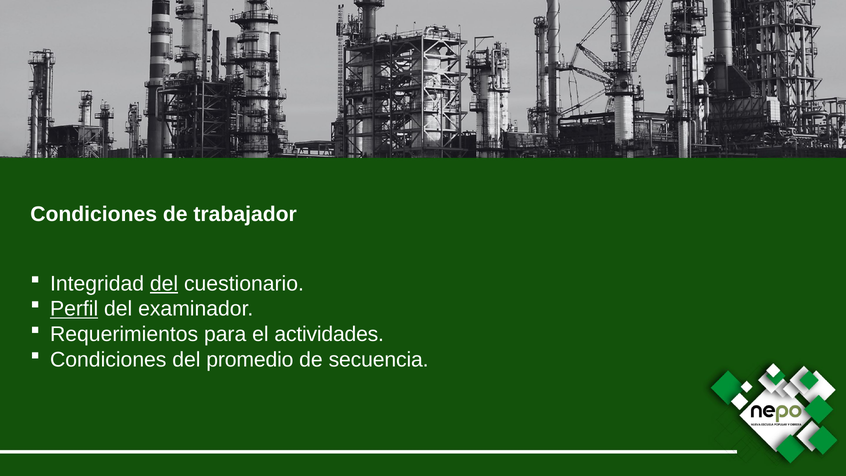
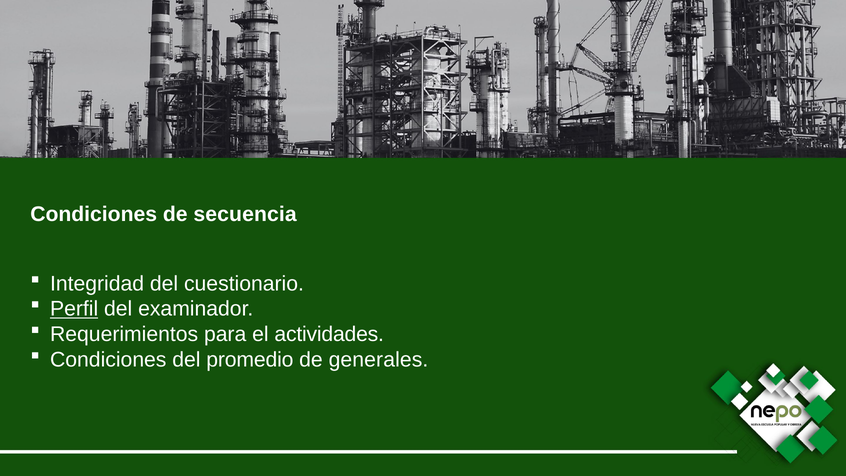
trabajador: trabajador -> secuencia (245, 214)
del underline: present -> none (164, 283)
secuencia: secuencia -> generales (378, 360)
